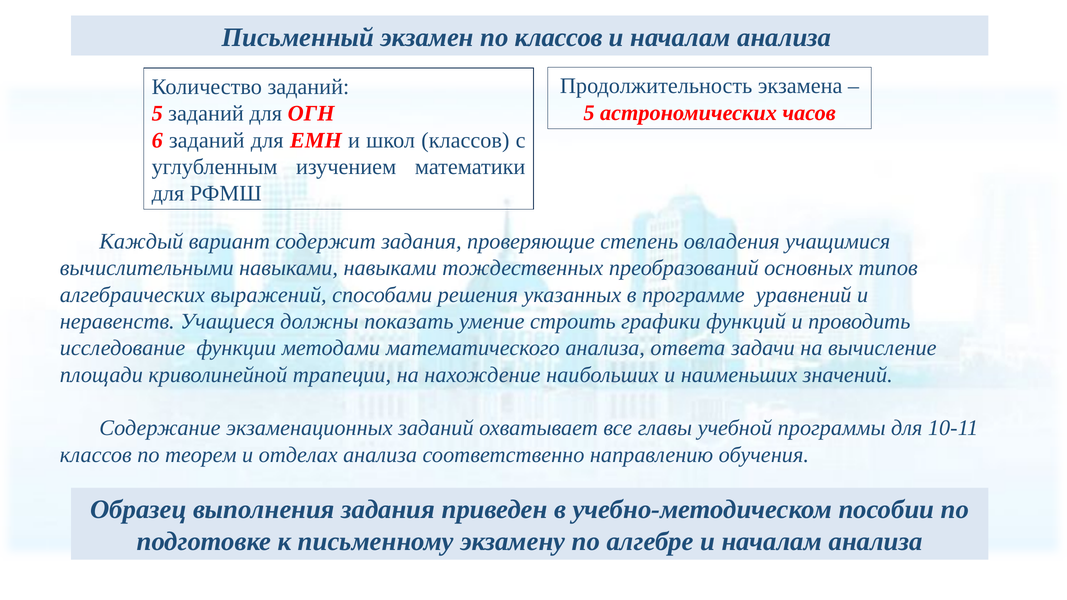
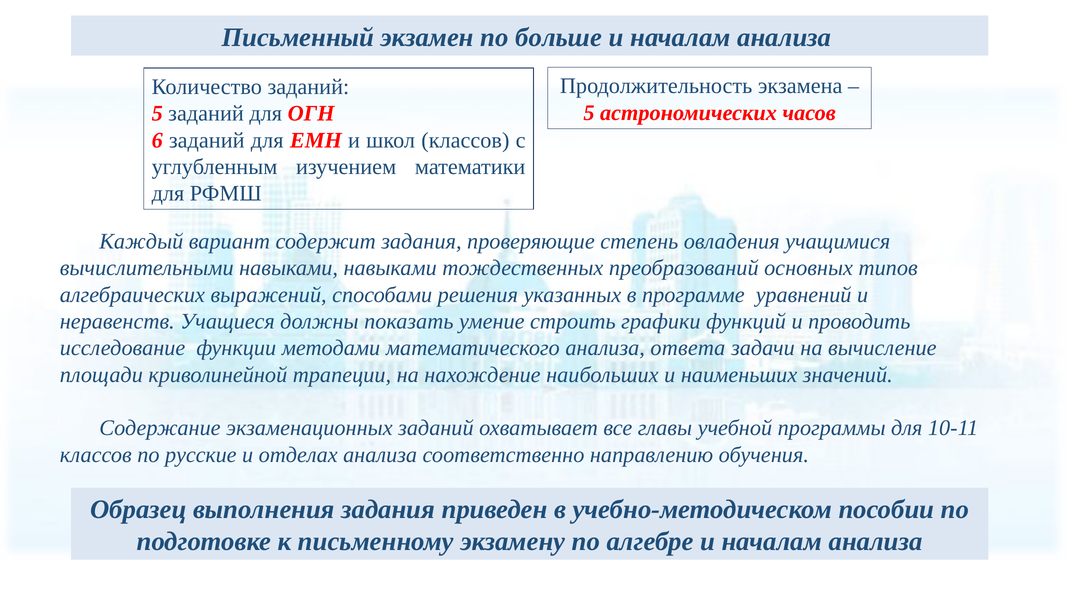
по классов: классов -> больше (559, 37)
теорем: теорем -> русские (201, 455)
